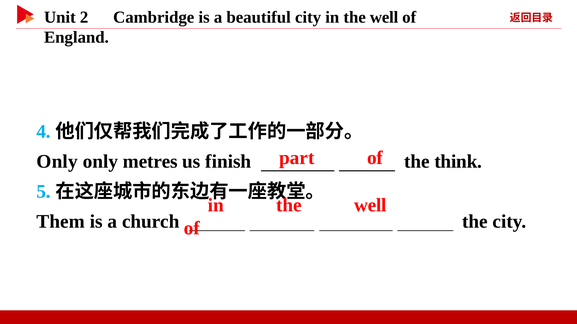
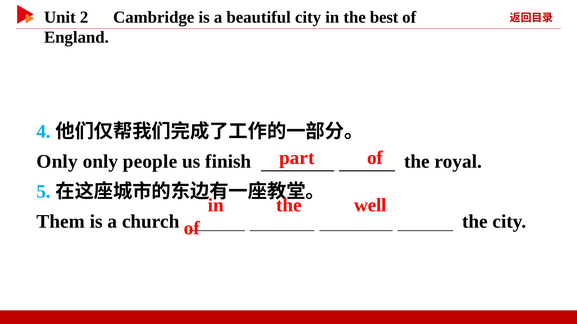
well: well -> best (384, 17)
metres: metres -> people (150, 162)
think: think -> royal (458, 162)
